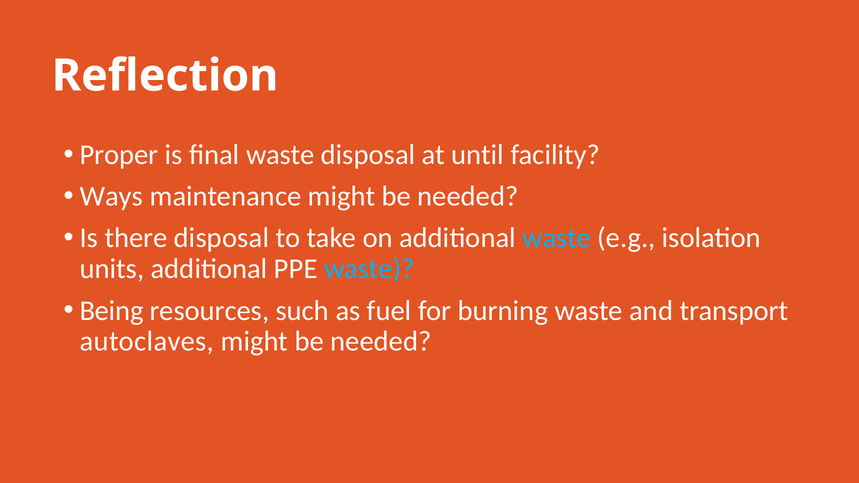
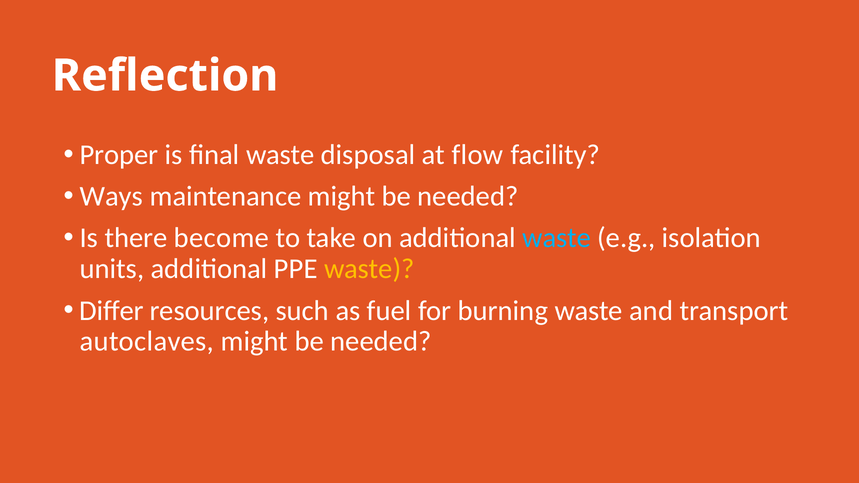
until: until -> flow (478, 155)
there disposal: disposal -> become (221, 238)
waste colour: light blue -> yellow (369, 269)
Being: Being -> Differ (112, 311)
